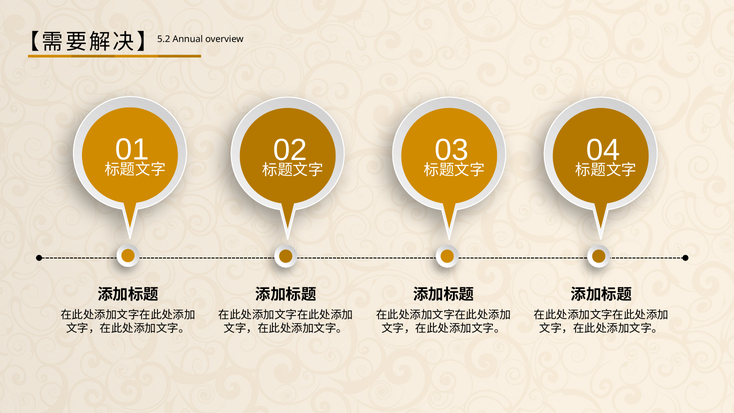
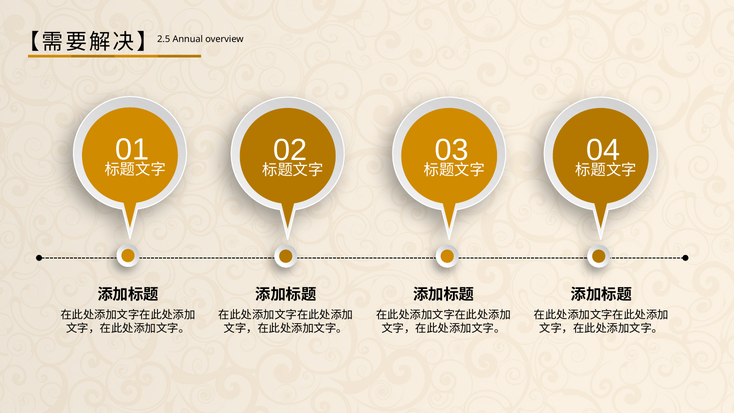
5.2: 5.2 -> 2.5 (164, 39)
